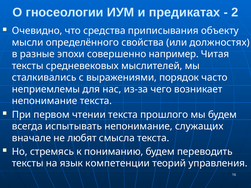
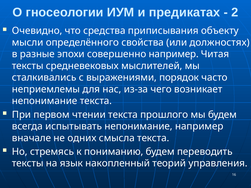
непонимание служащих: служащих -> например (199, 126)
любят: любят -> одних (82, 138)
компетенции: компетенции -> накопленный (118, 164)
